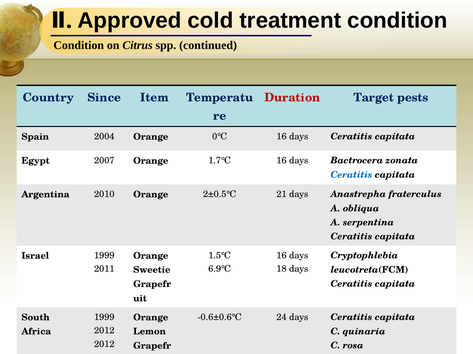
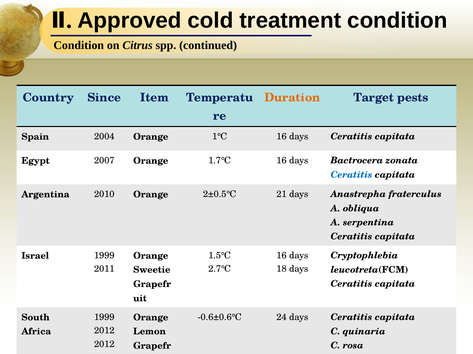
Duration colour: red -> orange (292, 98)
0℃: 0℃ -> 1℃ (220, 137)
6.9℃: 6.9℃ -> 2.7℃ (220, 269)
